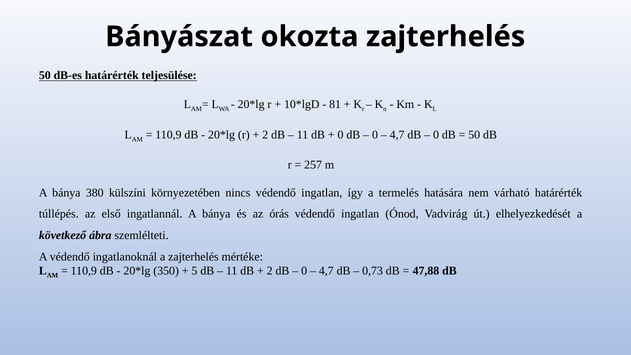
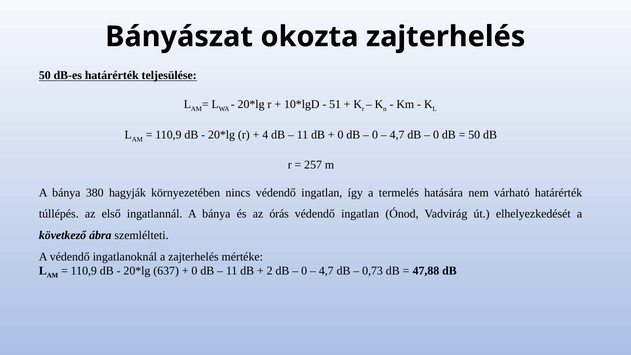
81: 81 -> 51 (335, 104)
2: 2 -> 4 (265, 135)
külszíni: külszíni -> hagyják (127, 193)
350: 350 -> 637 (166, 271)
5: 5 -> 0 (194, 271)
